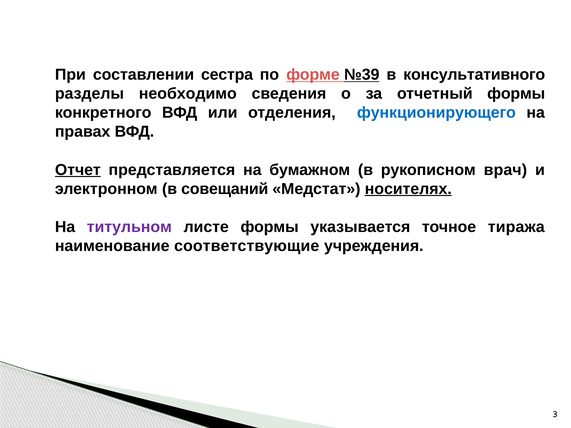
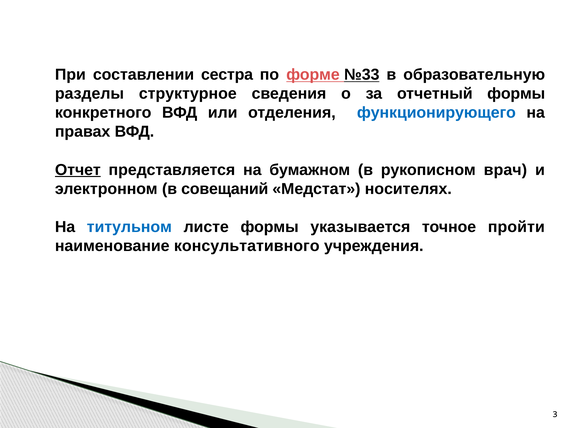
№39: №39 -> №33 (362, 75)
консультативного: консультативного -> образовательную (474, 75)
необходимо: необходимо -> структурное (188, 94)
носителях underline: present -> none (408, 189)
титульном colour: purple -> blue (129, 227)
тиража: тиража -> пройти (516, 227)
соответствующие: соответствующие -> консультативного (247, 246)
